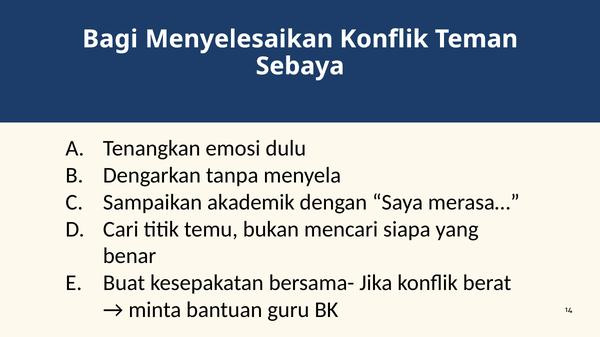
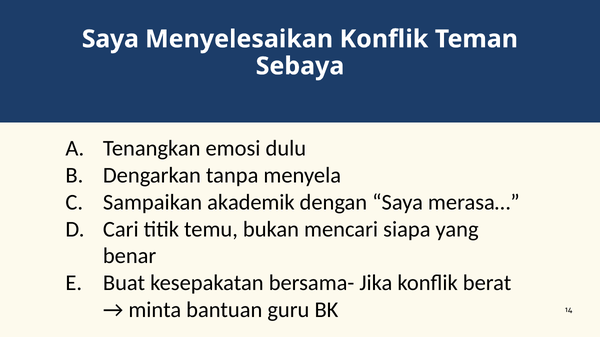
Bagi: Bagi -> Saya (110, 39)
